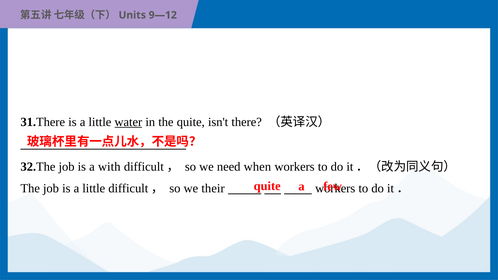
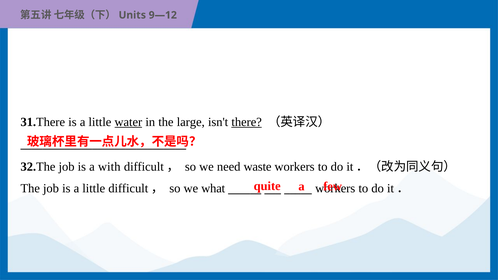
the quite: quite -> large (191, 122)
there underline: none -> present (247, 122)
when: when -> waste (258, 167)
their: their -> what (213, 189)
